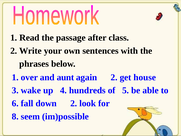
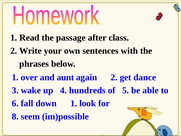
house: house -> dance (145, 77)
down 2: 2 -> 1 (74, 103)
